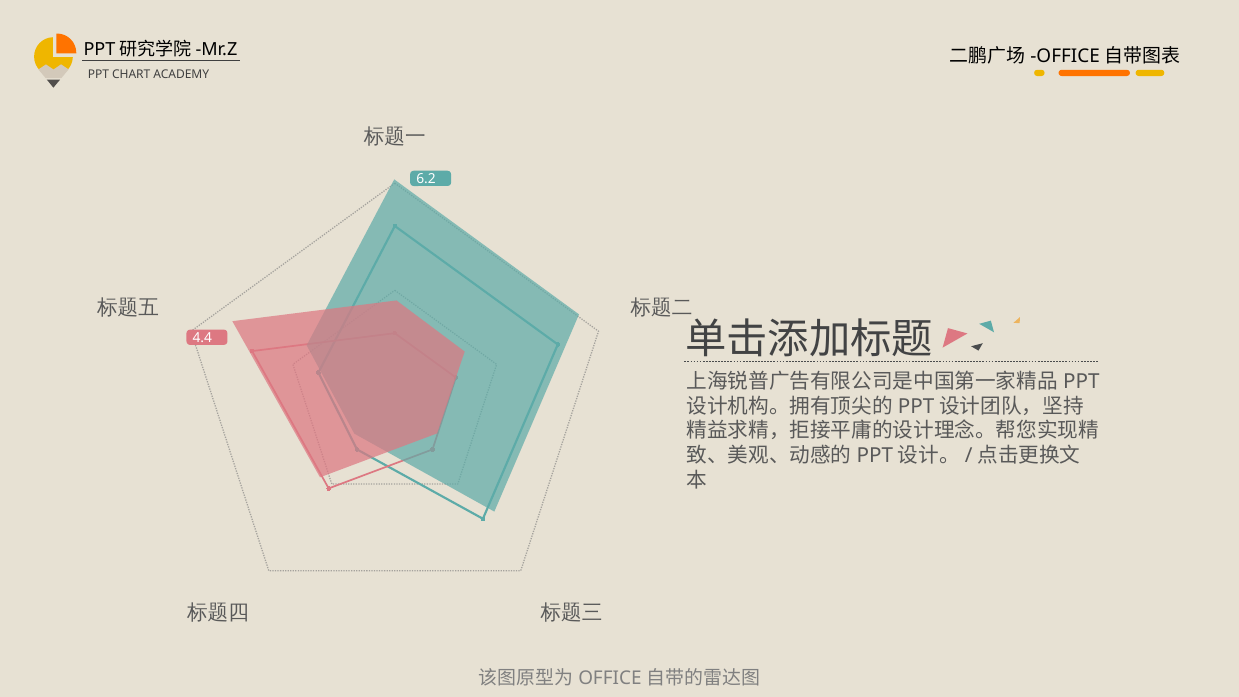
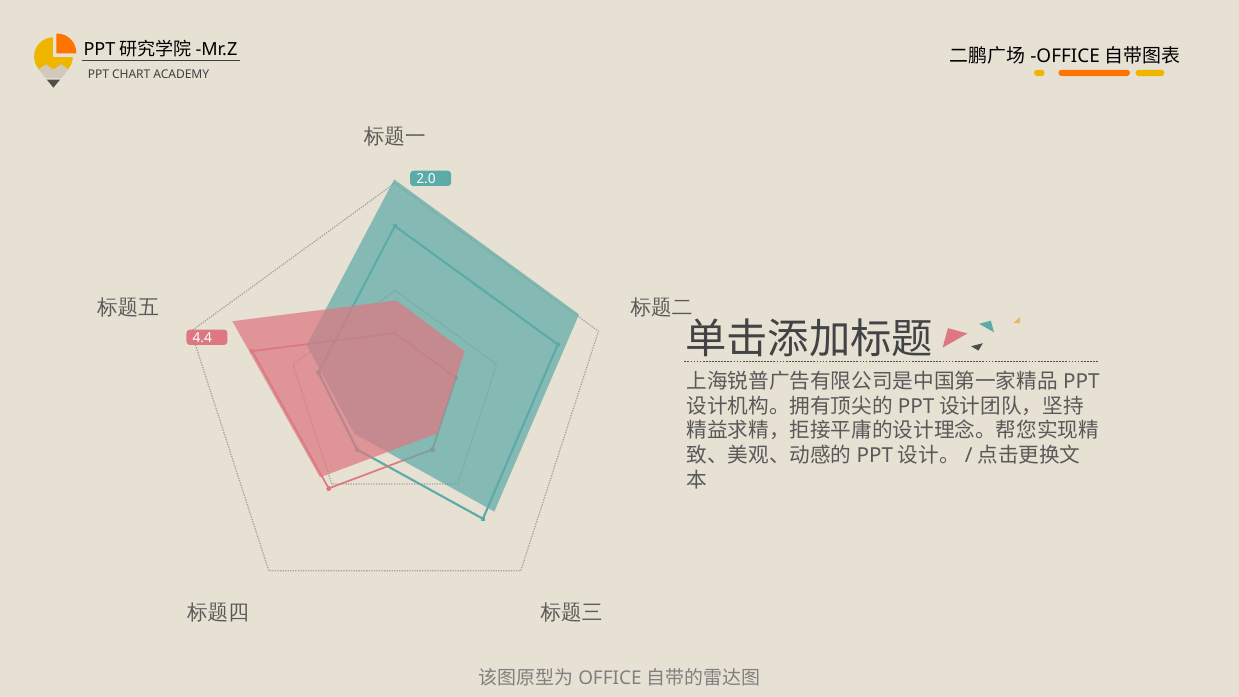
6.2: 6.2 -> 2.0 (426, 179)
